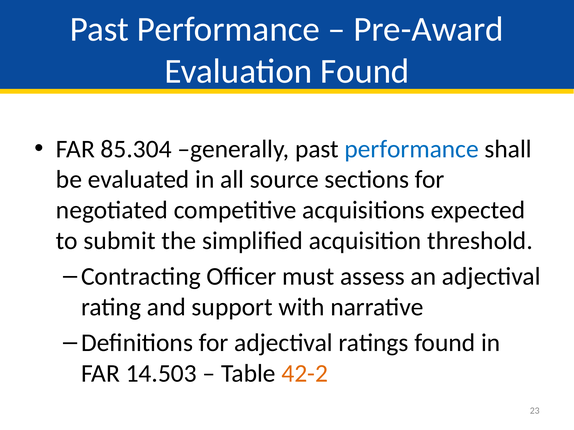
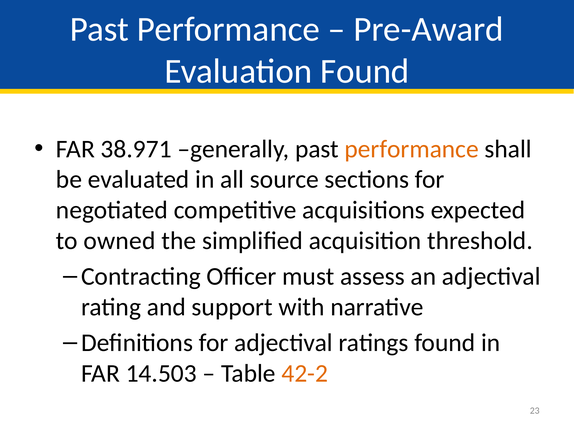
85.304: 85.304 -> 38.971 (136, 149)
performance colour: blue -> orange (412, 149)
submit: submit -> owned (120, 241)
